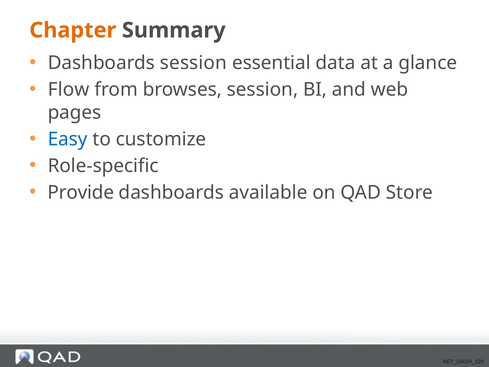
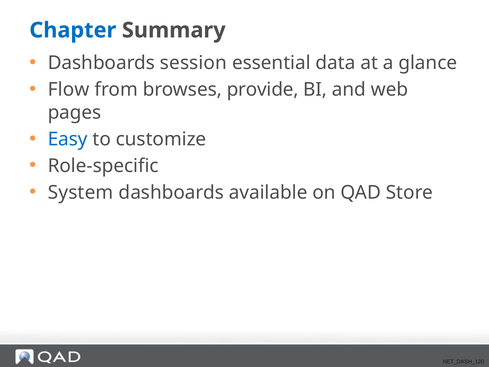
Chapter colour: orange -> blue (73, 30)
browses session: session -> provide (263, 90)
Provide: Provide -> System (81, 192)
